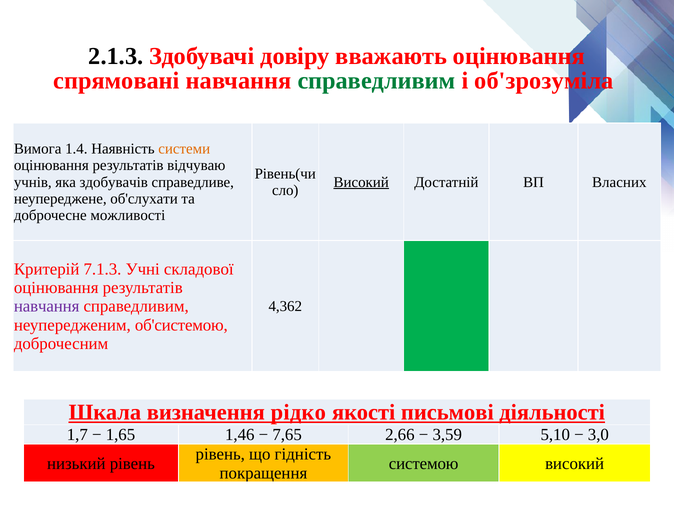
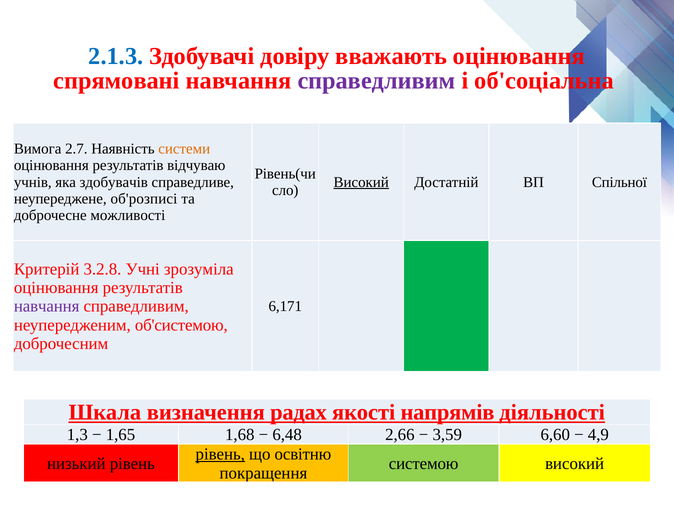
2.1.3 colour: black -> blue (116, 56)
справедливим colour: green -> purple (377, 80)
об'зрозуміла: об'зрозуміла -> об'соціальна (544, 80)
1.4: 1.4 -> 2.7 (76, 149)
Власних: Власних -> Спільної (619, 182)
об'слухати: об'слухати -> об'розписі (144, 199)
7.1.3: 7.1.3 -> 3.2.8 (103, 269)
складової: складової -> зрозуміла (199, 269)
4,362: 4,362 -> 6,171 (285, 306)
рідко: рідко -> радах (299, 412)
письмові: письмові -> напрямів (447, 412)
1,7: 1,7 -> 1,3 (77, 434)
1,46: 1,46 -> 1,68 (240, 434)
7,65: 7,65 -> 6,48 (287, 434)
5,10: 5,10 -> 6,60 (555, 434)
3,0: 3,0 -> 4,9 (598, 434)
рівень underline: none -> present (220, 454)
гідність: гідність -> освітню (303, 454)
